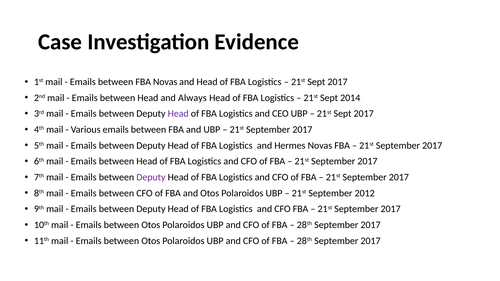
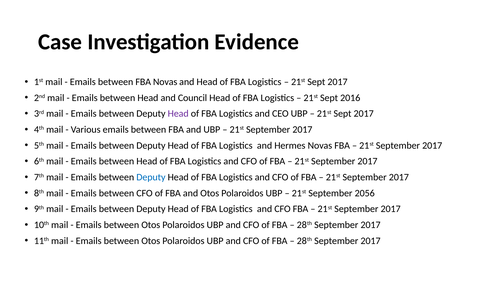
Always: Always -> Council (193, 98)
2014: 2014 -> 2016 (350, 98)
Deputy colour: purple -> blue (151, 177)
2012: 2012 -> 2056 (365, 193)
